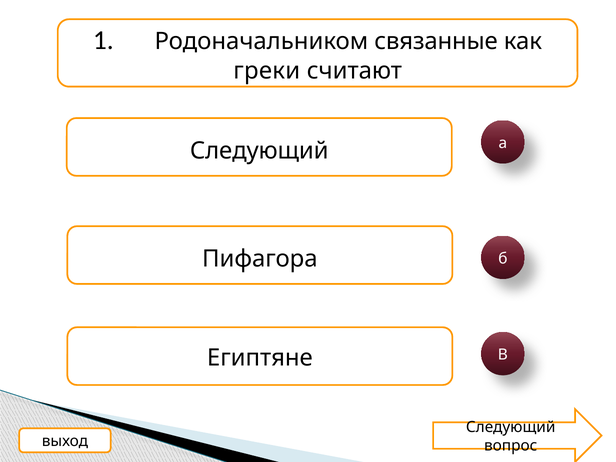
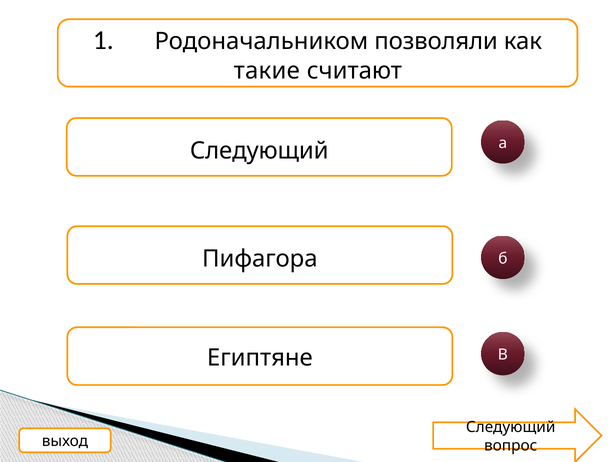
связанные: связанные -> позволяли (436, 42)
греки: греки -> такие (267, 71)
